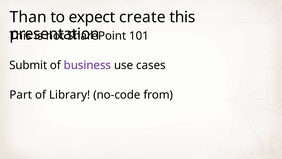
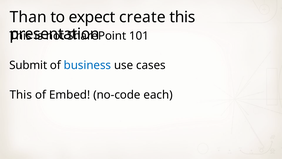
business colour: purple -> blue (87, 65)
Part: Part -> This (21, 95)
Library: Library -> Embed (70, 95)
from: from -> each (158, 95)
